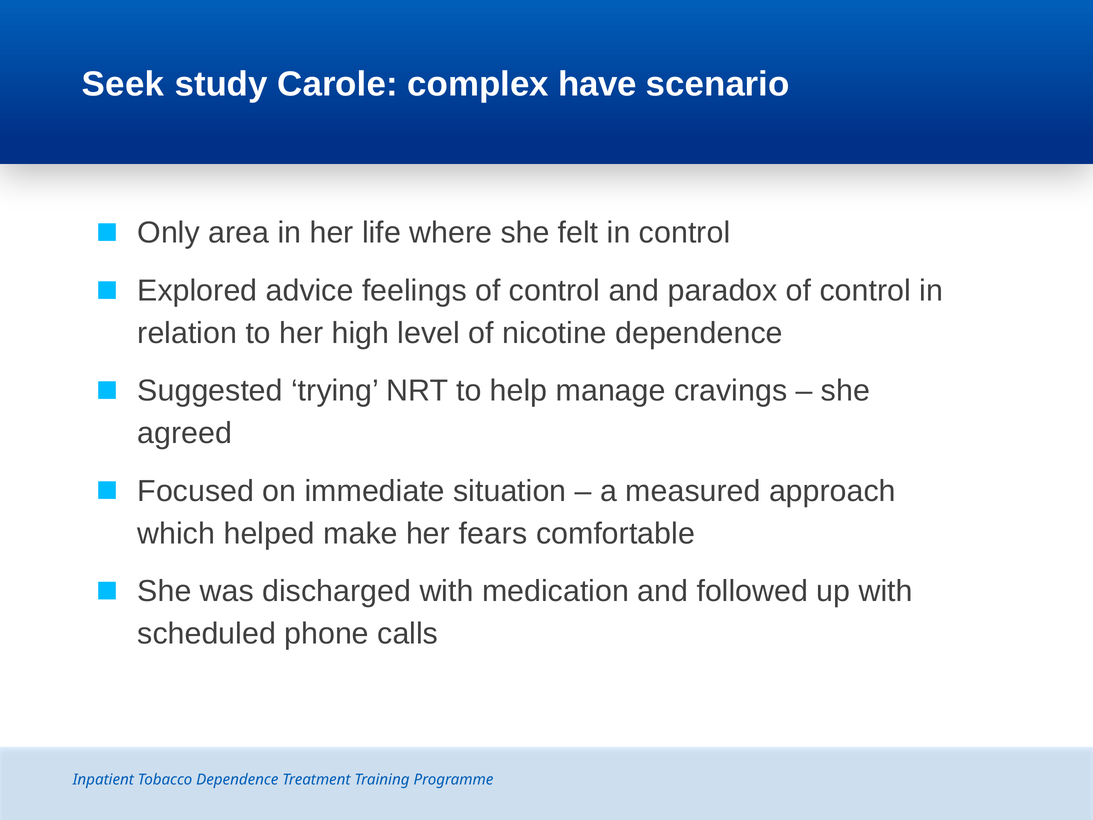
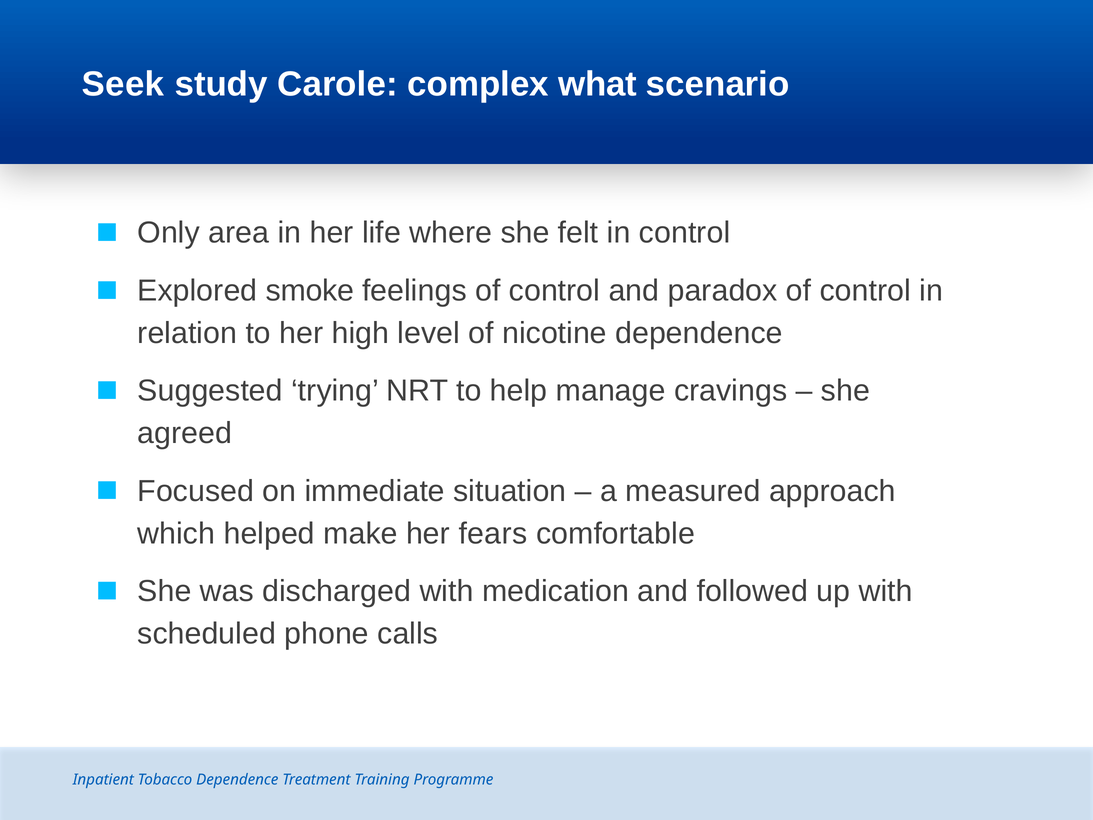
have: have -> what (598, 84)
advice: advice -> smoke (310, 291)
